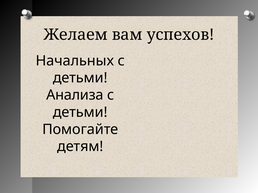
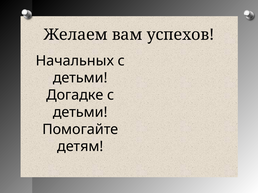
Анализа: Анализа -> Догадке (75, 95)
